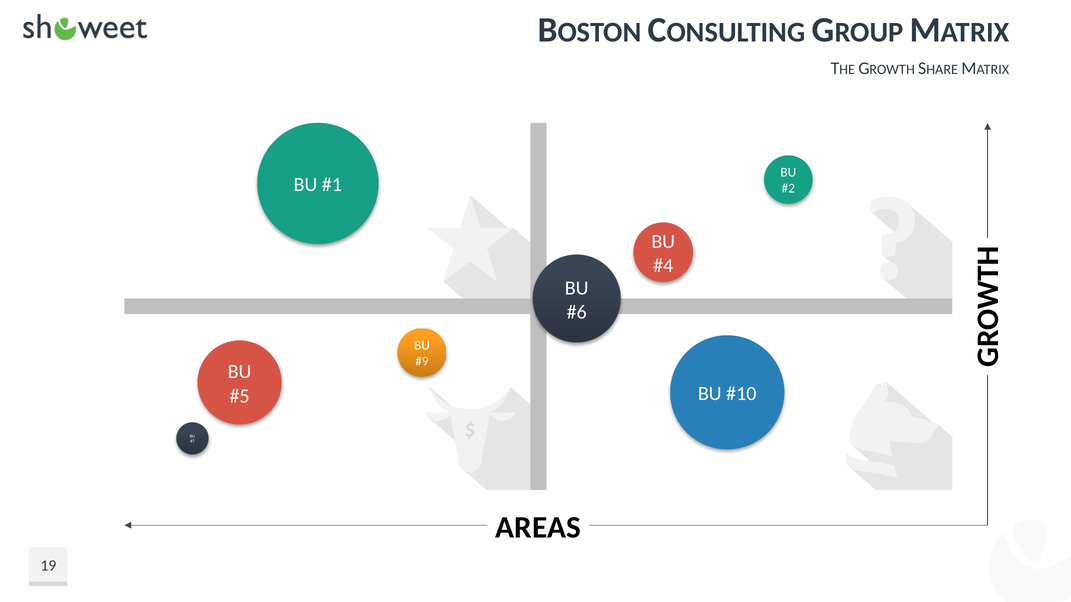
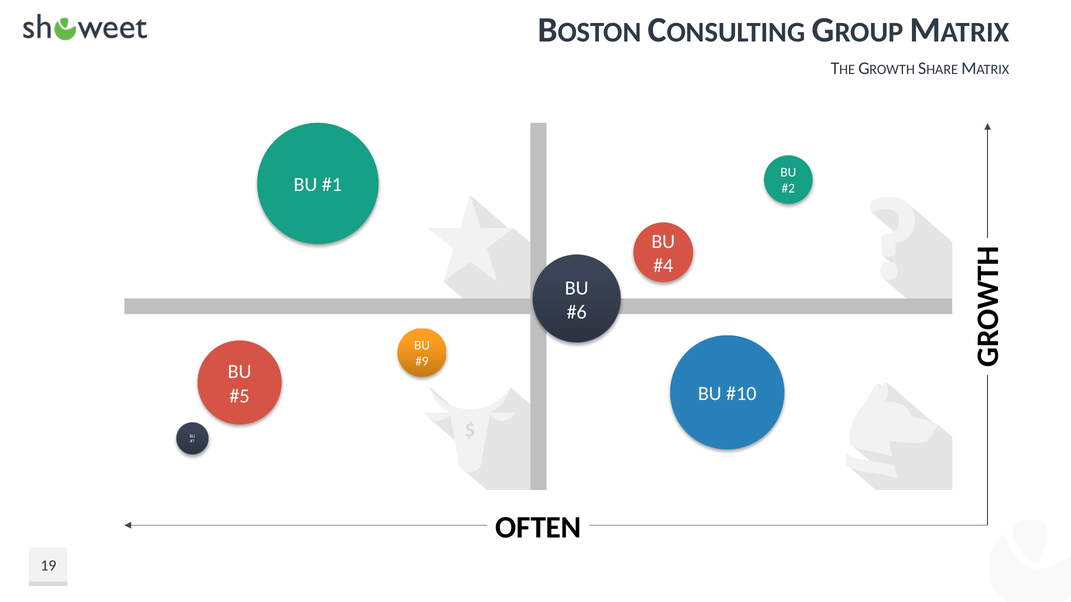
AREAS: AREAS -> OFTEN (538, 528)
